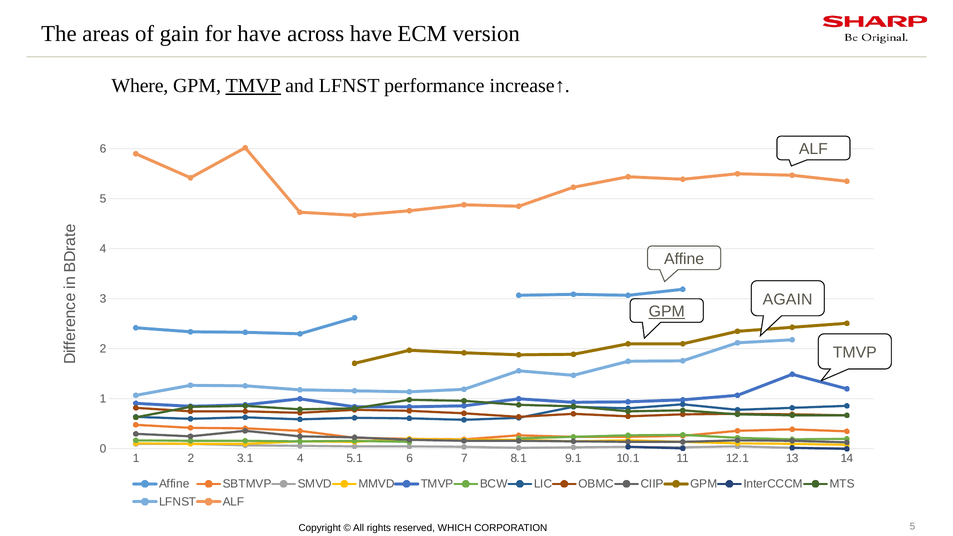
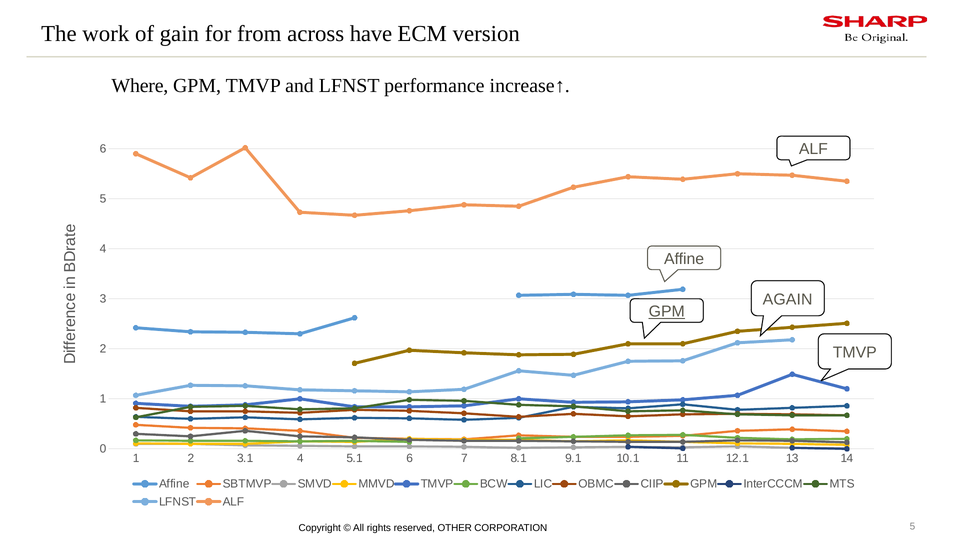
areas: areas -> work (106, 34)
for have: have -> from (259, 34)
TMVP underline: present -> none (253, 86)
WHICH: WHICH -> OTHER (455, 528)
